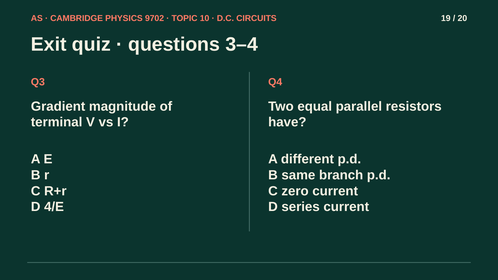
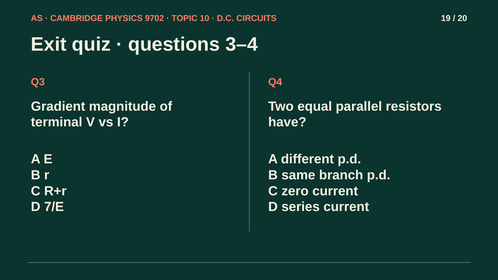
4/E: 4/E -> 7/E (54, 207)
